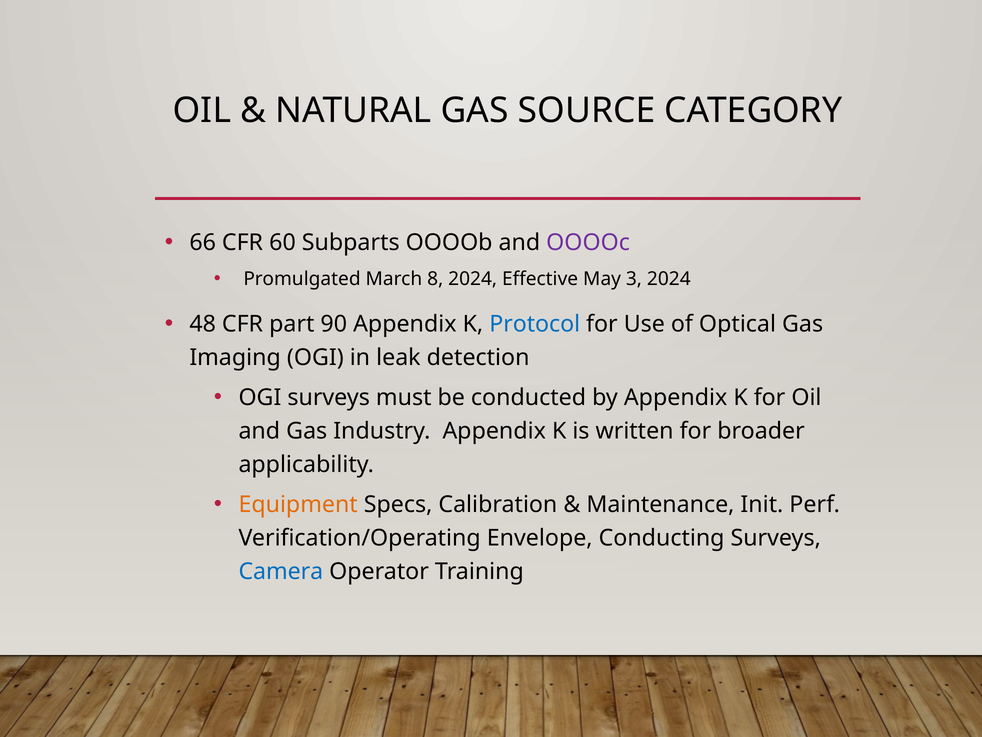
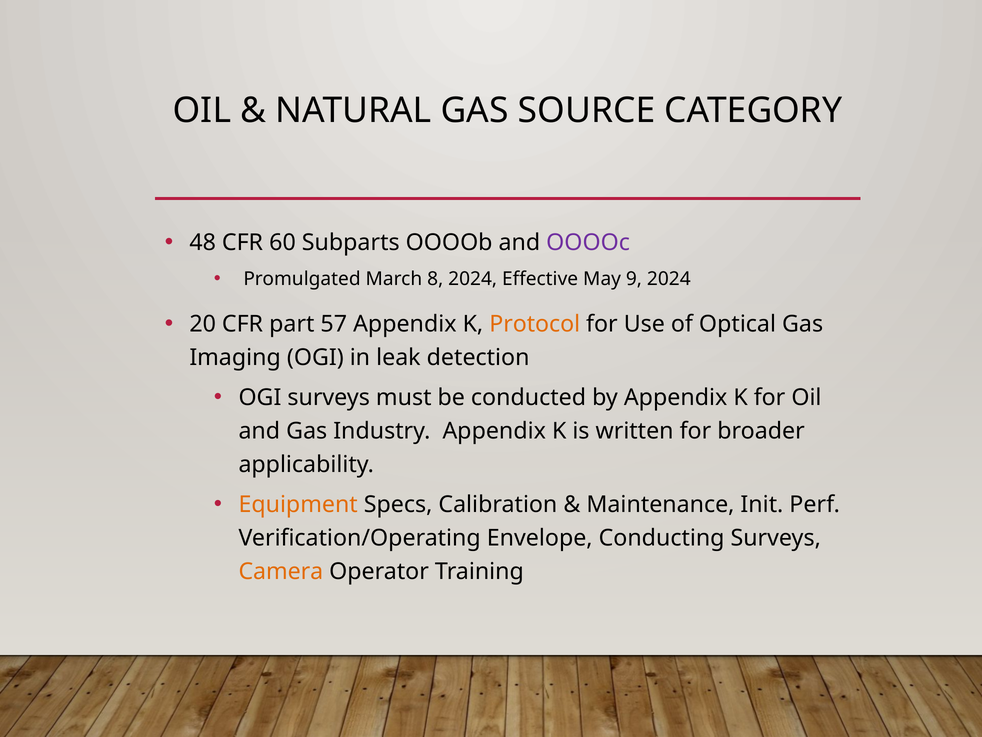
66: 66 -> 48 (203, 242)
3: 3 -> 9 (634, 279)
48: 48 -> 20 (203, 324)
90: 90 -> 57 (334, 324)
Protocol colour: blue -> orange (535, 324)
Camera colour: blue -> orange (281, 571)
